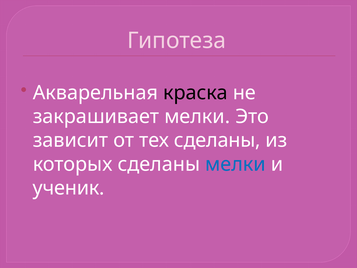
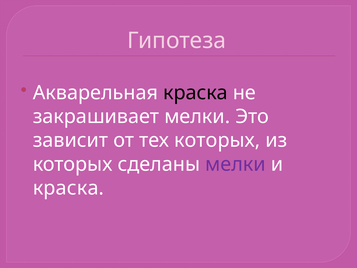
тех сделаны: сделаны -> которых (217, 140)
мелки colour: blue -> purple (236, 164)
ученик: ученик -> краска (68, 188)
